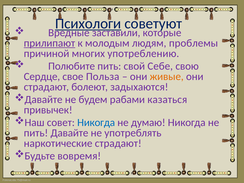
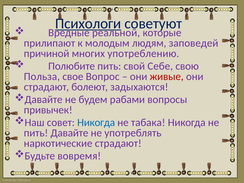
заставили: заставили -> реальной (116, 33)
прилипают underline: present -> none (49, 43)
проблемы: проблемы -> заповедей (194, 43)
Сердце: Сердце -> Польза (42, 76)
Польза: Польза -> Вопрос (103, 76)
живые colour: orange -> red (167, 76)
казаться: казаться -> вопросы (167, 99)
думаю: думаю -> табака (148, 122)
